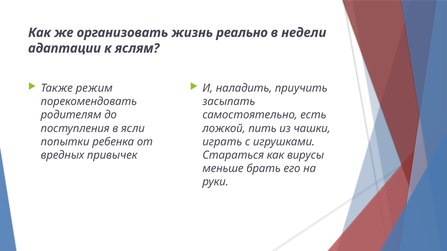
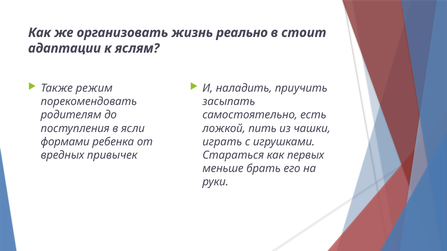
недели: недели -> стоит (304, 33)
попытки: попытки -> формами (65, 142)
вирусы: вирусы -> первых (306, 155)
